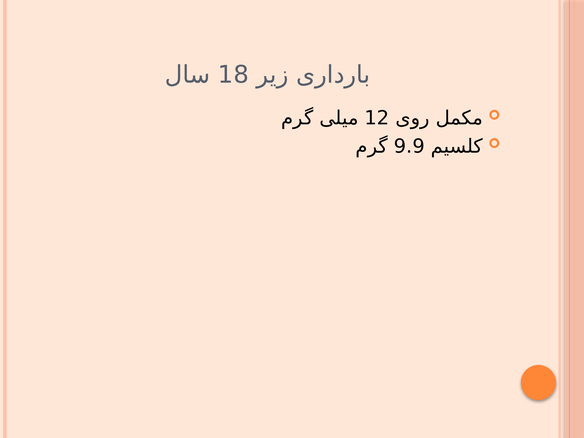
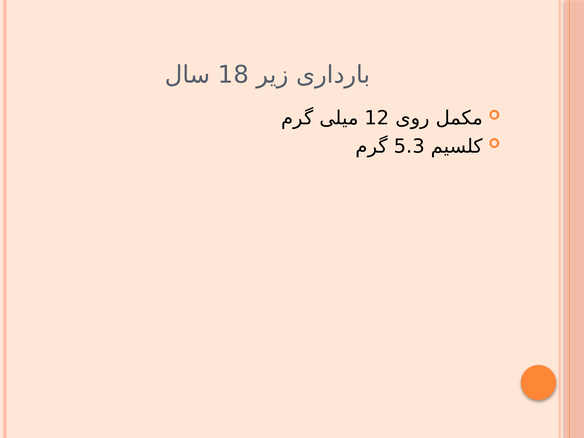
9.9: 9.9 -> 5.3 (409, 146)
